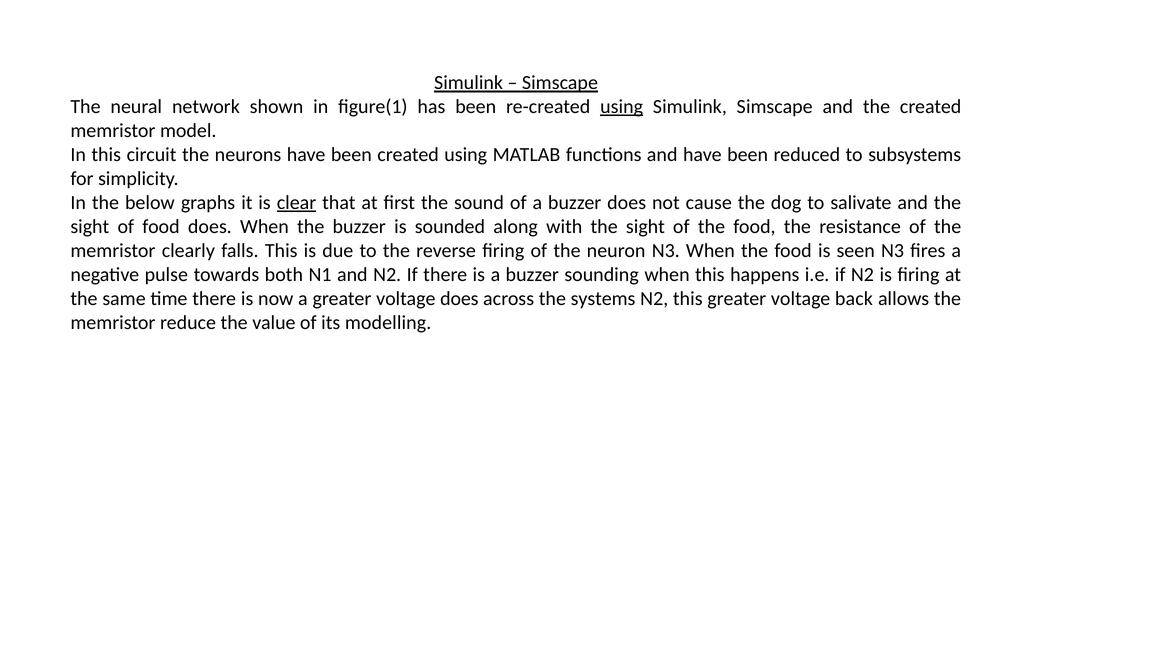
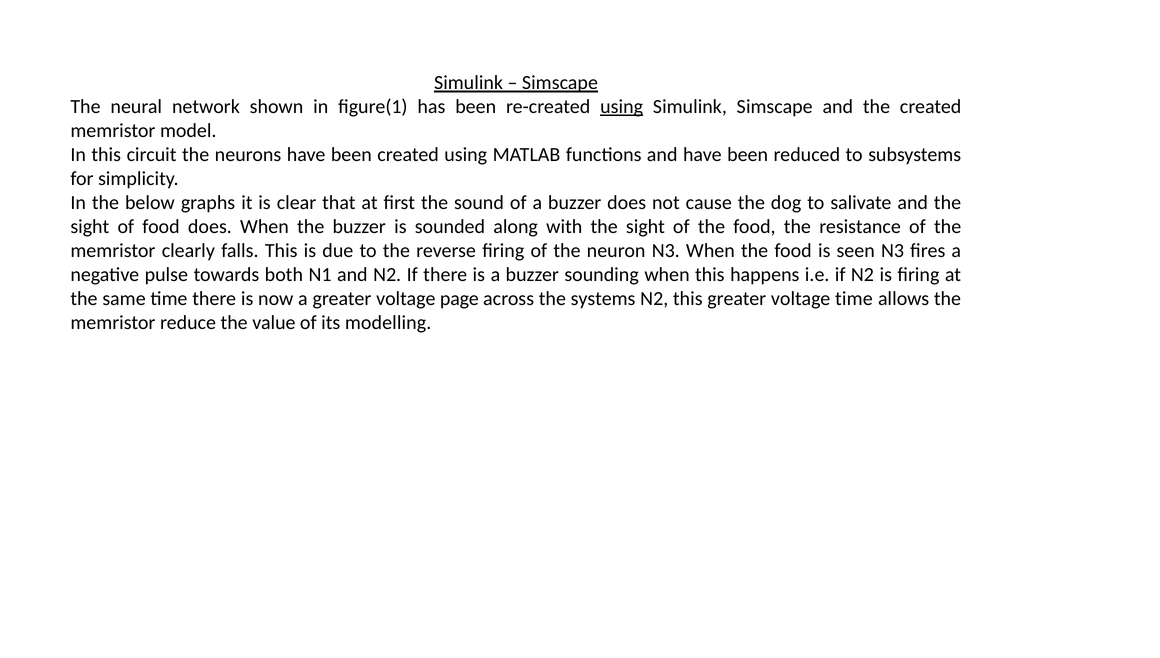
clear underline: present -> none (297, 203)
voltage does: does -> page (459, 299)
voltage back: back -> time (854, 299)
